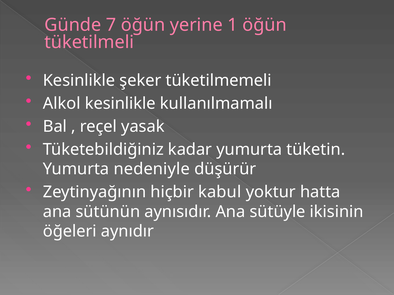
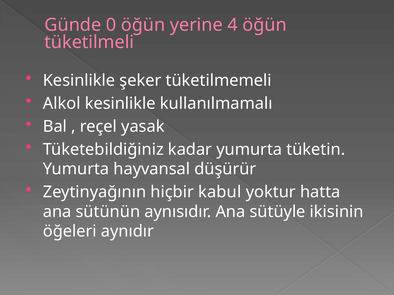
7: 7 -> 0 (111, 25)
1: 1 -> 4 (233, 25)
nedeniyle: nedeniyle -> hayvansal (152, 169)
